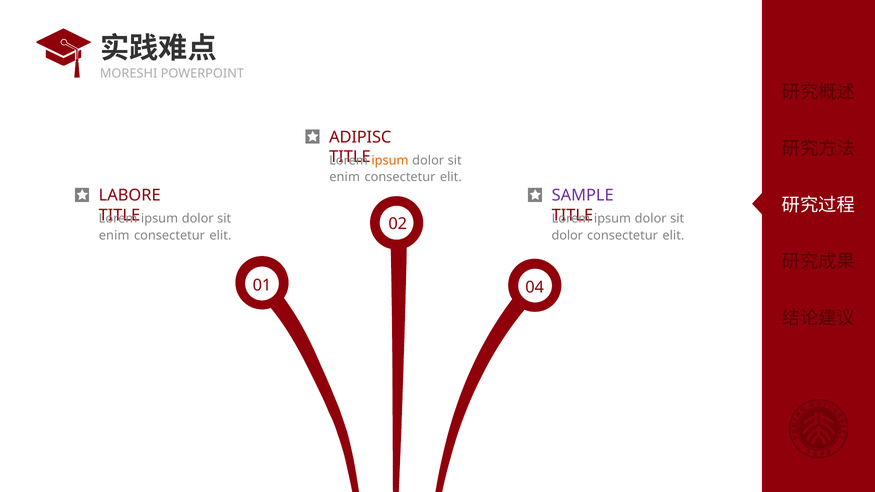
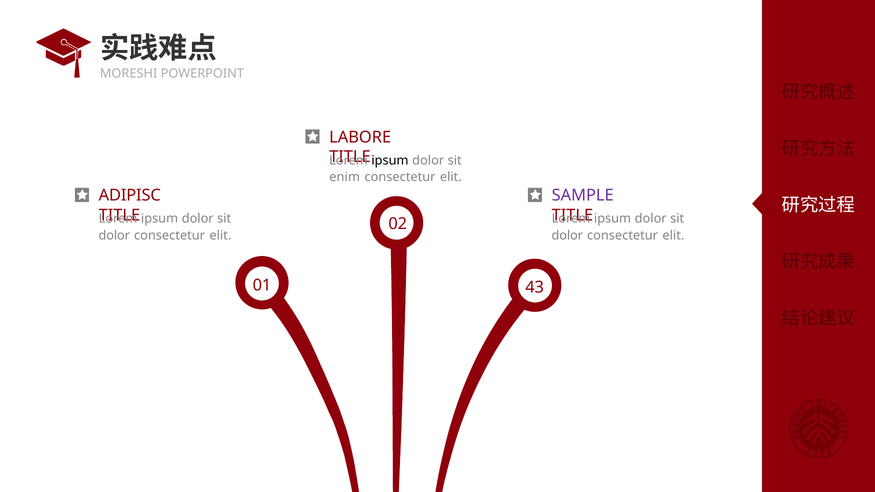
ADIPISC: ADIPISC -> LABORE (360, 137)
ipsum colour: orange -> black (390, 160)
LABORE: LABORE -> ADIPISC (130, 196)
enim: enim -> dolor (114, 236)
04: 04 -> 43 (535, 287)
